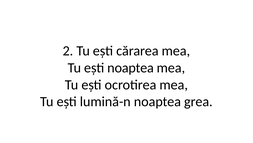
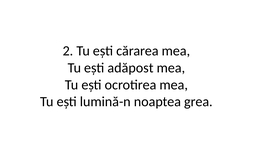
ești noaptea: noaptea -> adăpost (131, 68)
